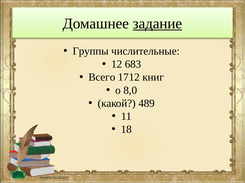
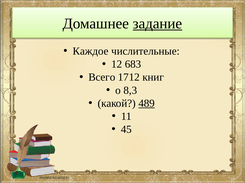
Группы: Группы -> Каждое (91, 51)
8,0: 8,0 -> 8,3 (130, 91)
489 underline: none -> present (147, 104)
18: 18 -> 45 (126, 130)
